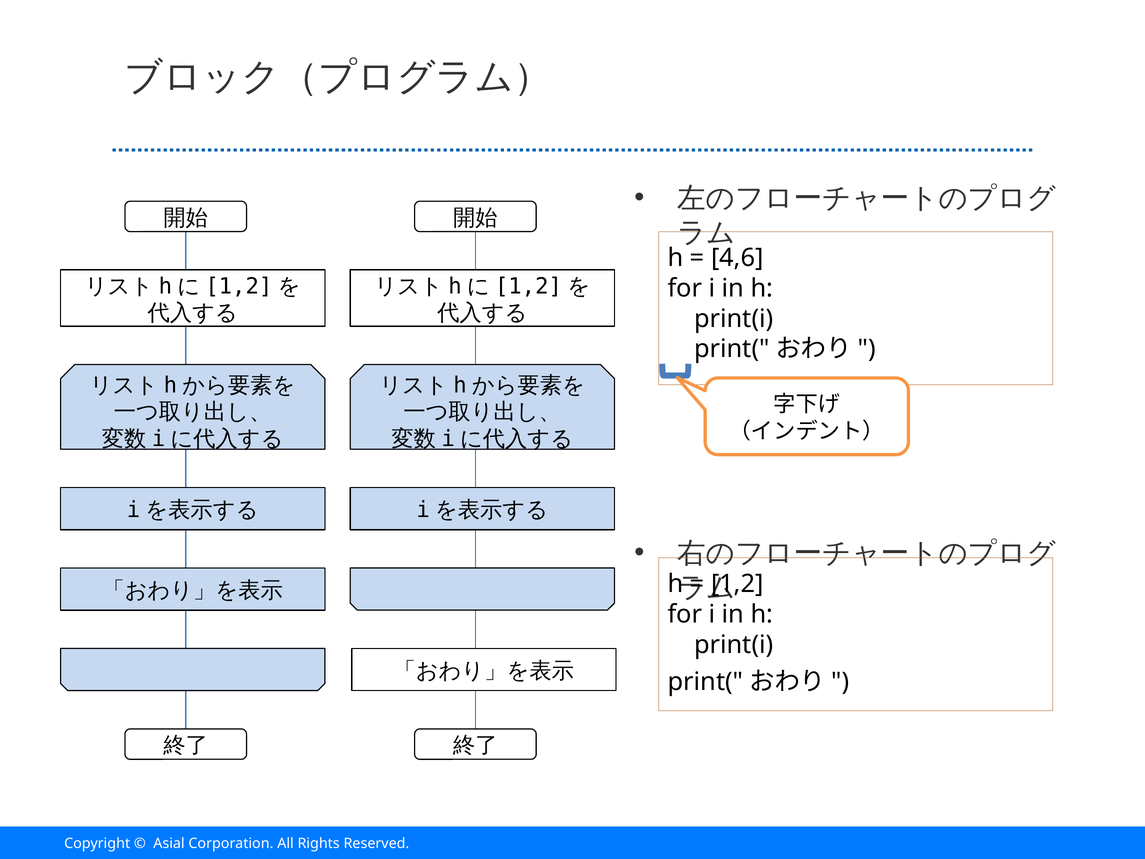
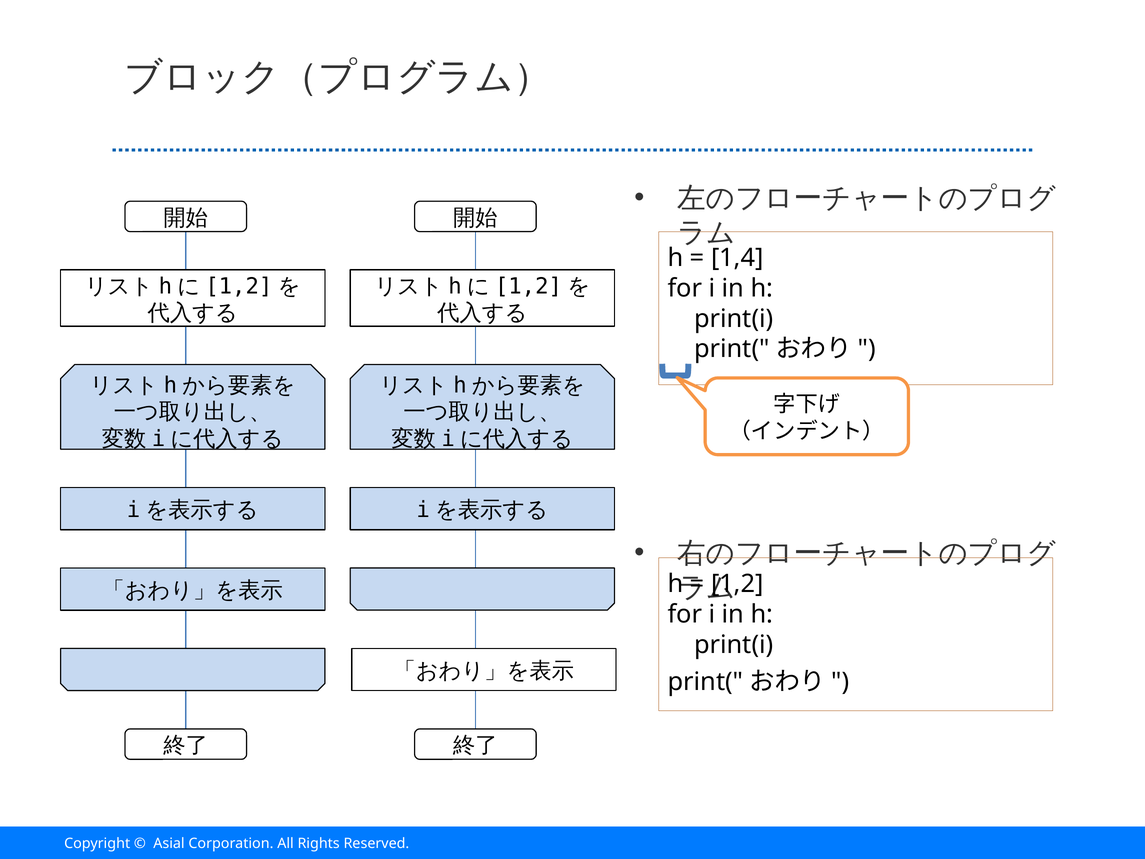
4,6: 4,6 -> 1,4 (737, 258)
